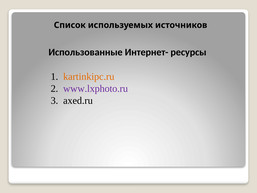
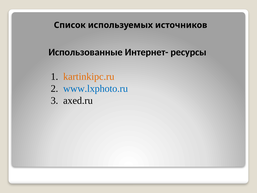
www.lxphoto.ru colour: purple -> blue (96, 88)
